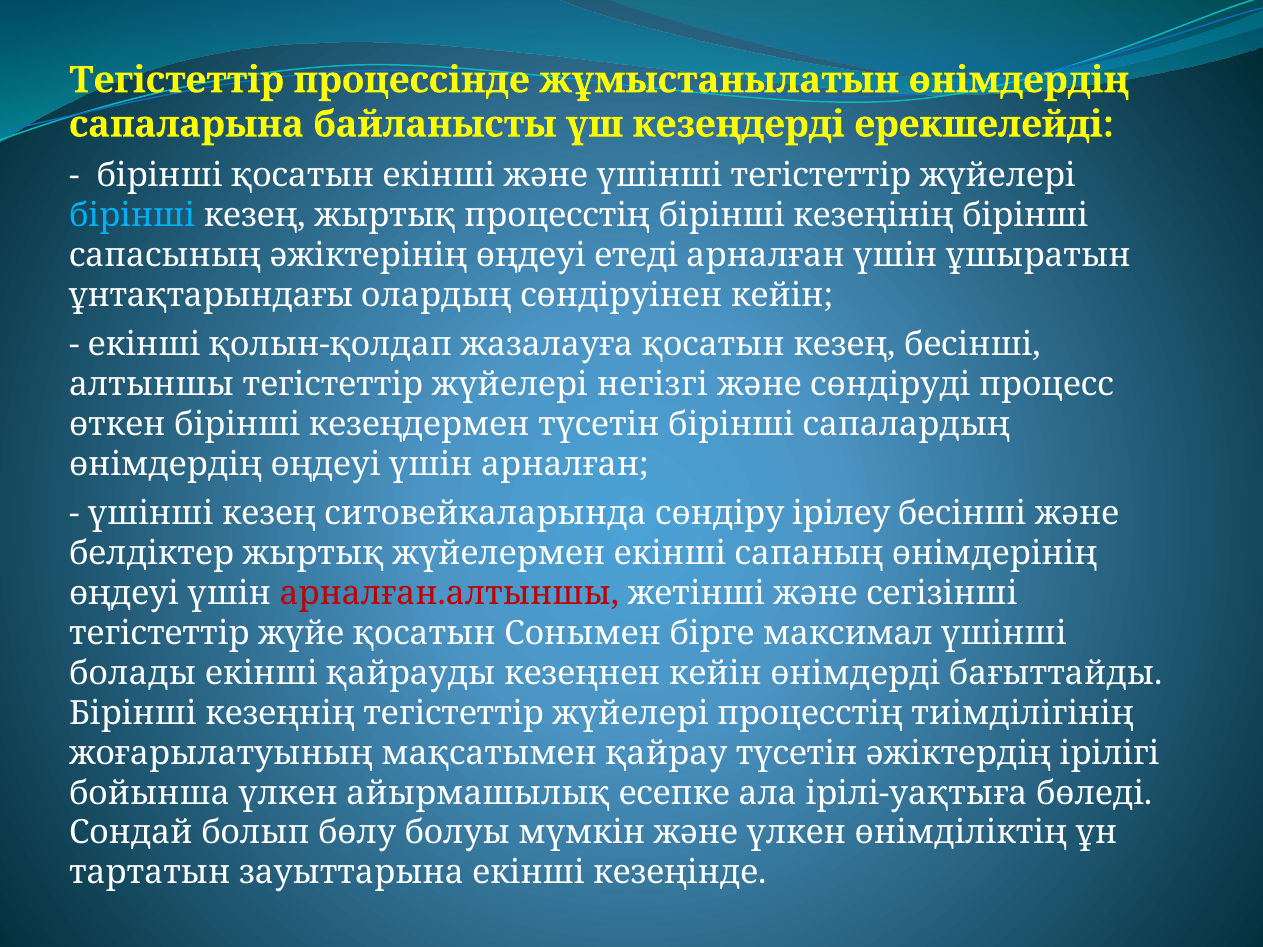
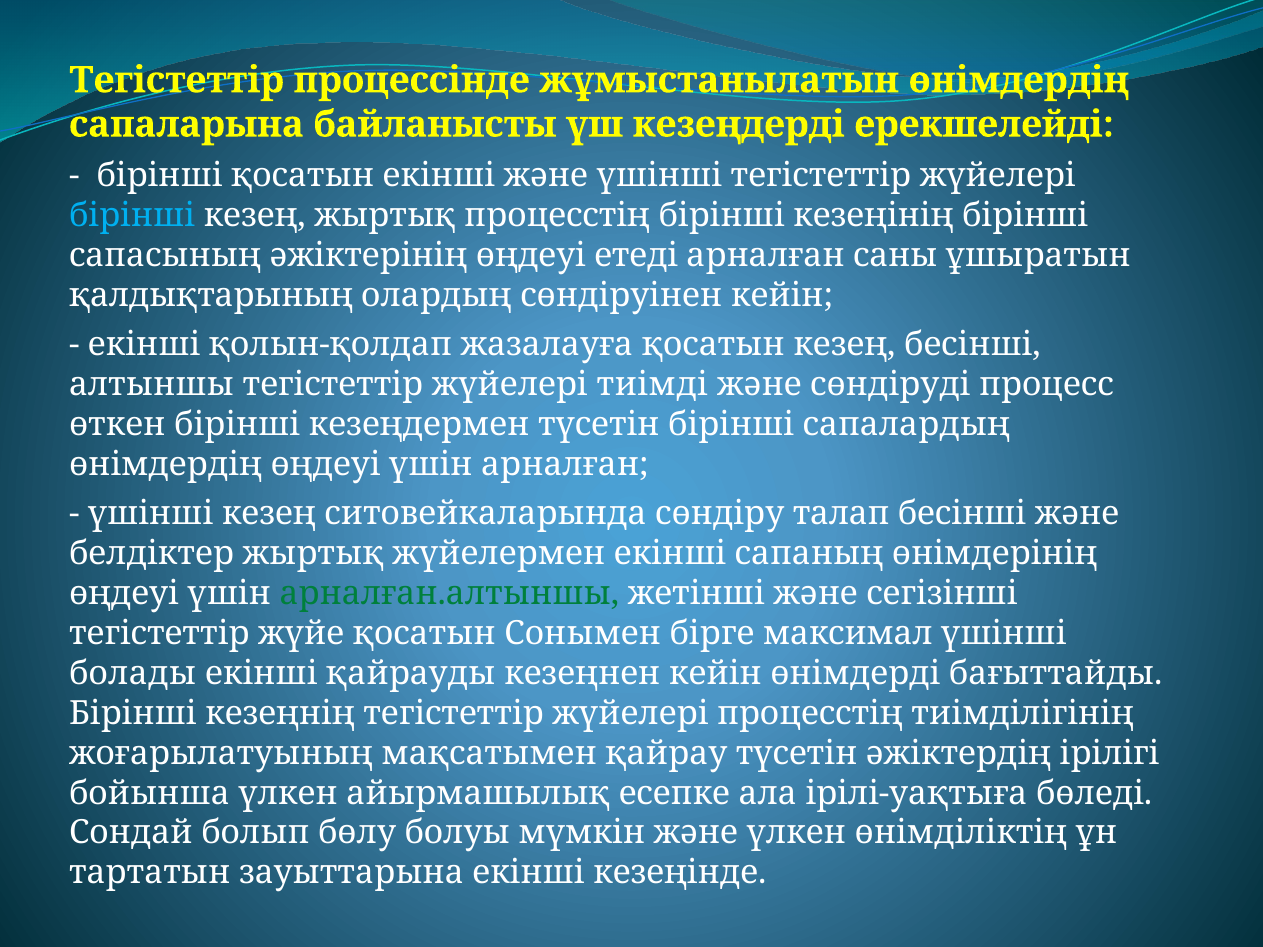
арналған үшiн: үшiн -> саны (895, 255)
ұнтақтарындағы: ұнтақтарындағы -> қалдықтарының (211, 295)
негiзгi: негiзгi -> тиiмдi (652, 384)
iрiлеу: iрiлеу -> талап (841, 513)
арналған.алтыншы colour: red -> green (449, 593)
